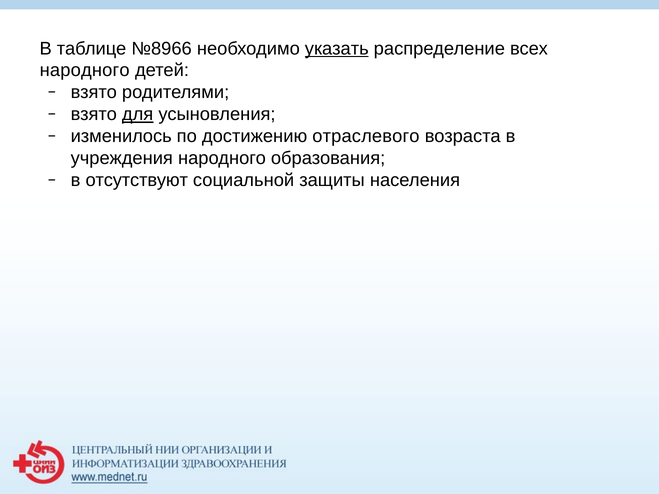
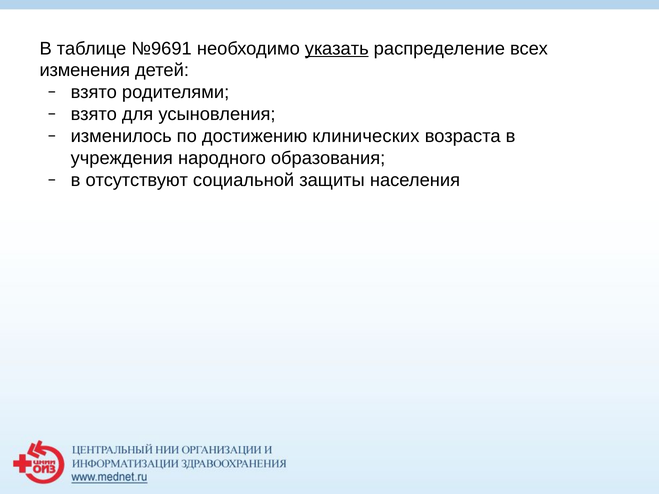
№8966: №8966 -> №9691 (162, 49)
народного: народного -> изменения (85, 70)
для underline: present -> none (138, 114)
отраслевого: отраслевого -> клинических (366, 136)
